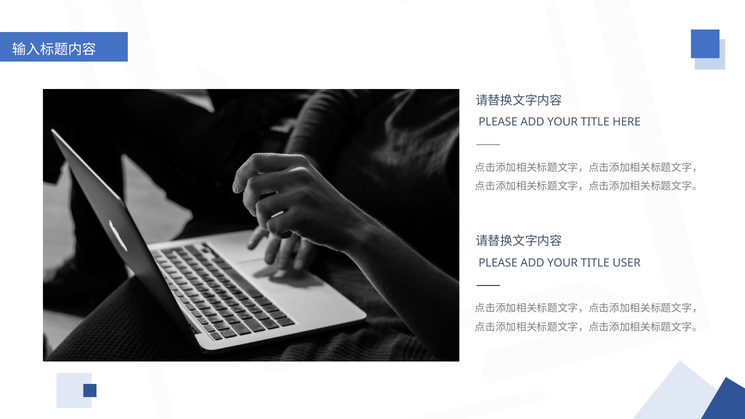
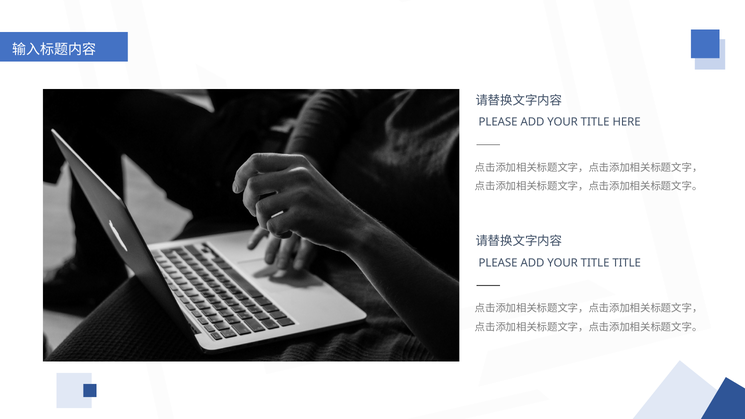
TITLE USER: USER -> TITLE (627, 263)
